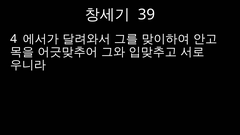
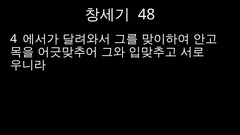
39: 39 -> 48 (147, 14)
